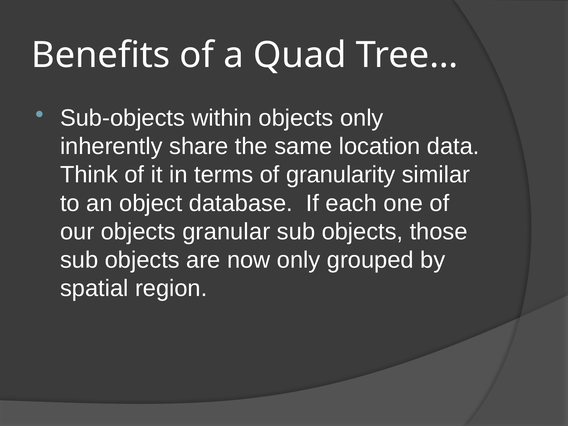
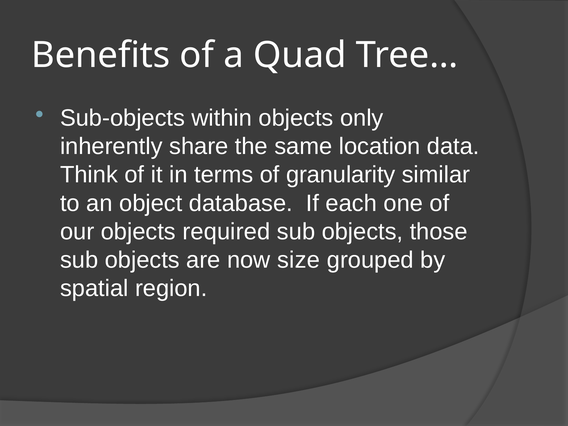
granular: granular -> required (226, 232)
now only: only -> size (299, 260)
